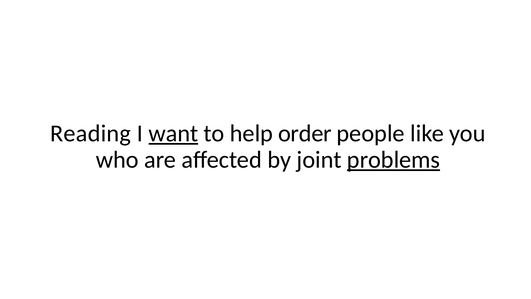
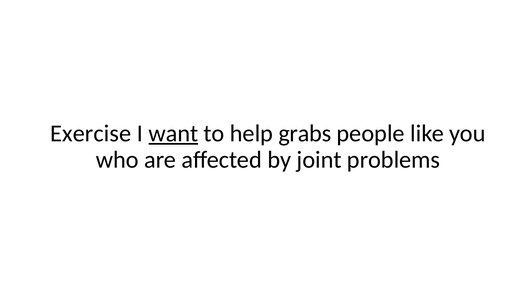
Reading: Reading -> Exercise (91, 133)
order: order -> grabs (305, 133)
problems underline: present -> none (394, 160)
